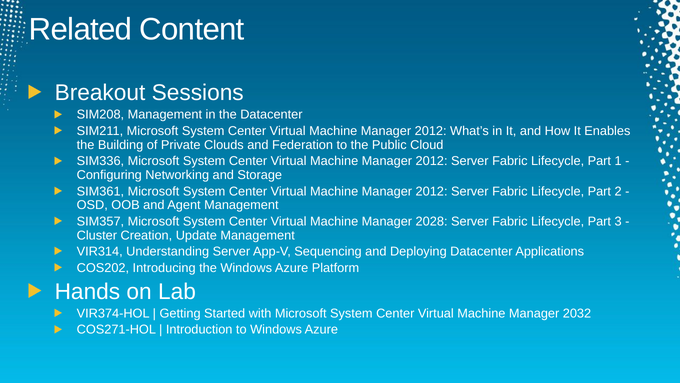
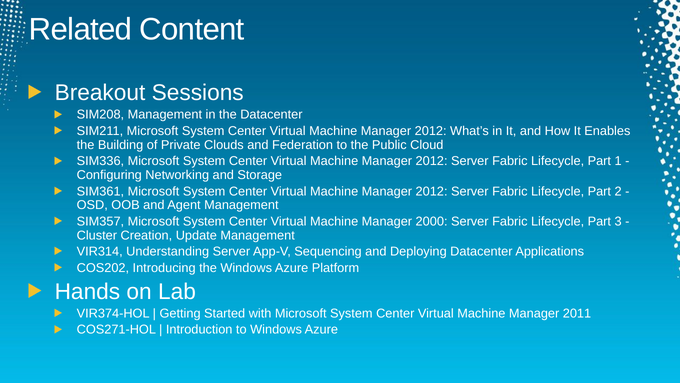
2028: 2028 -> 2000 (432, 221)
2032: 2032 -> 2011 (577, 313)
